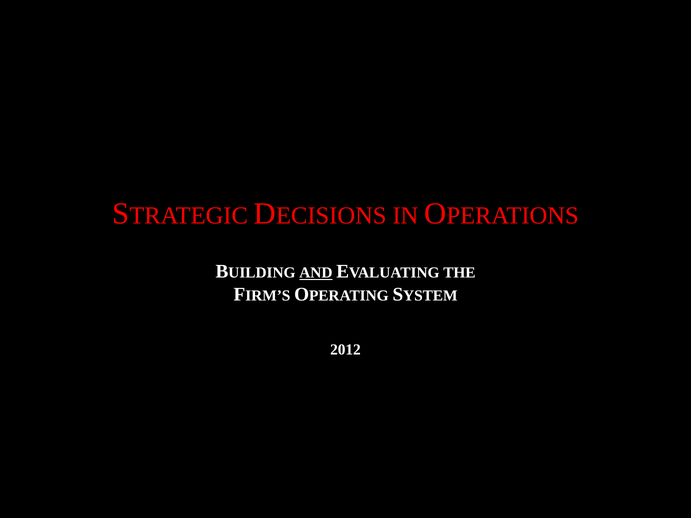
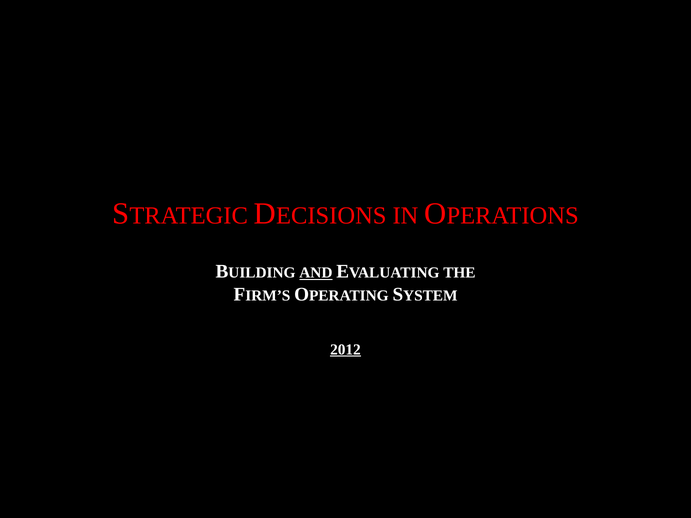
2012 underline: none -> present (345, 350)
